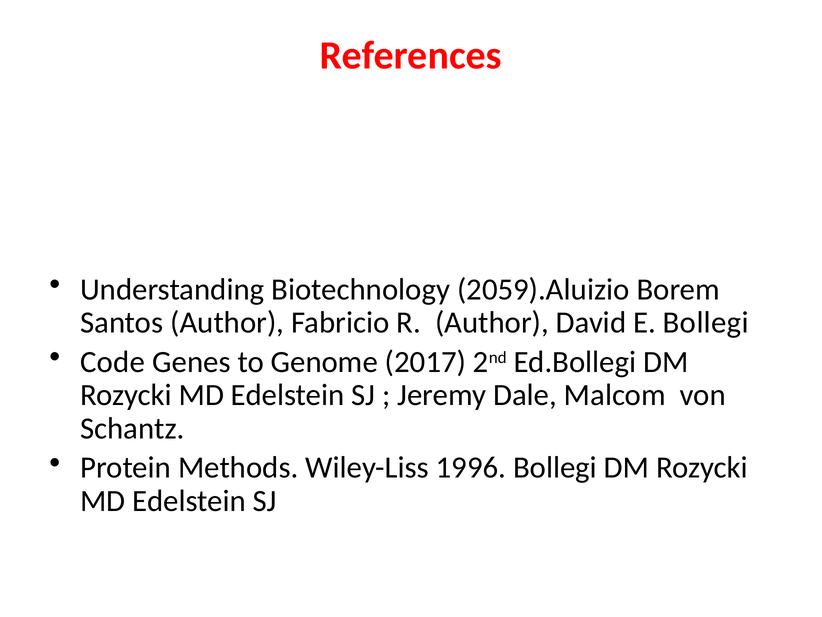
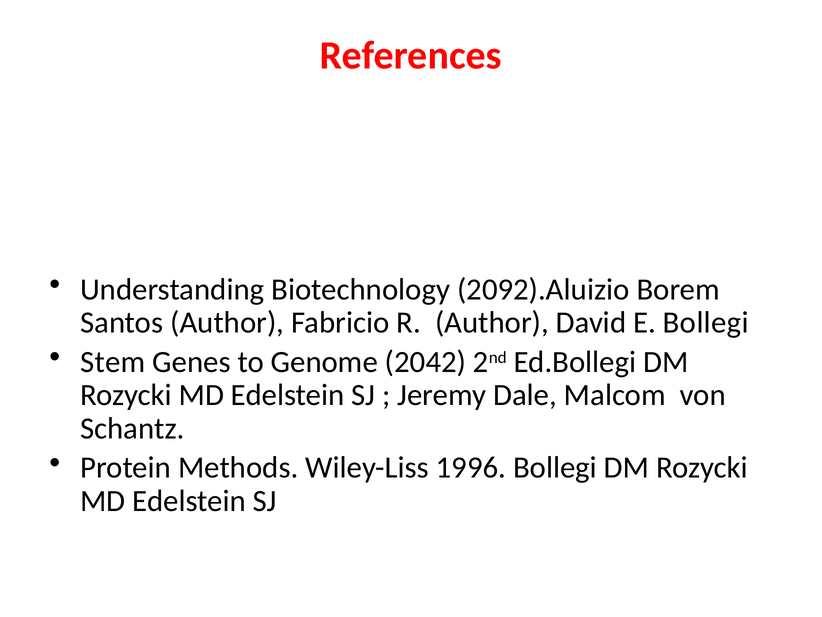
2059).Aluizio: 2059).Aluizio -> 2092).Aluizio (543, 289)
Code: Code -> Stem (113, 362)
2017: 2017 -> 2042 (426, 362)
